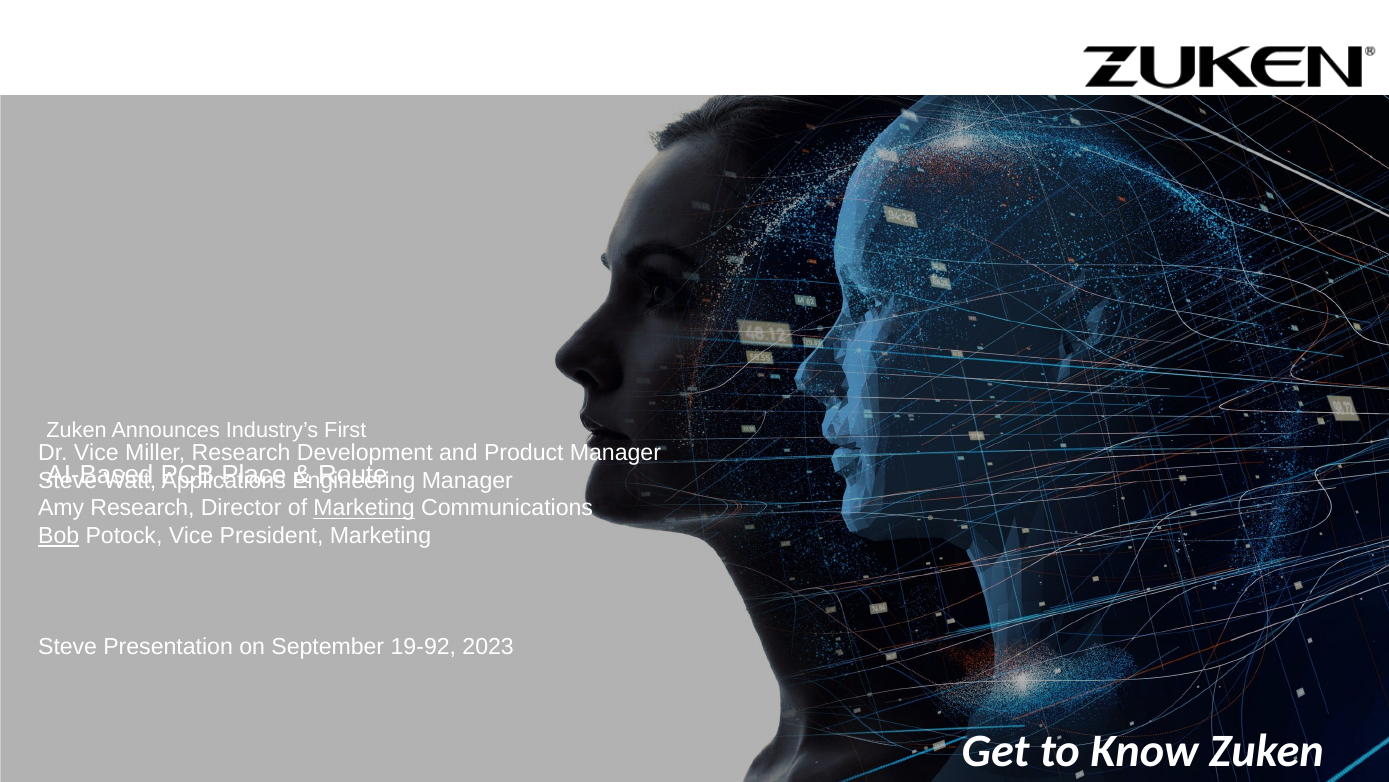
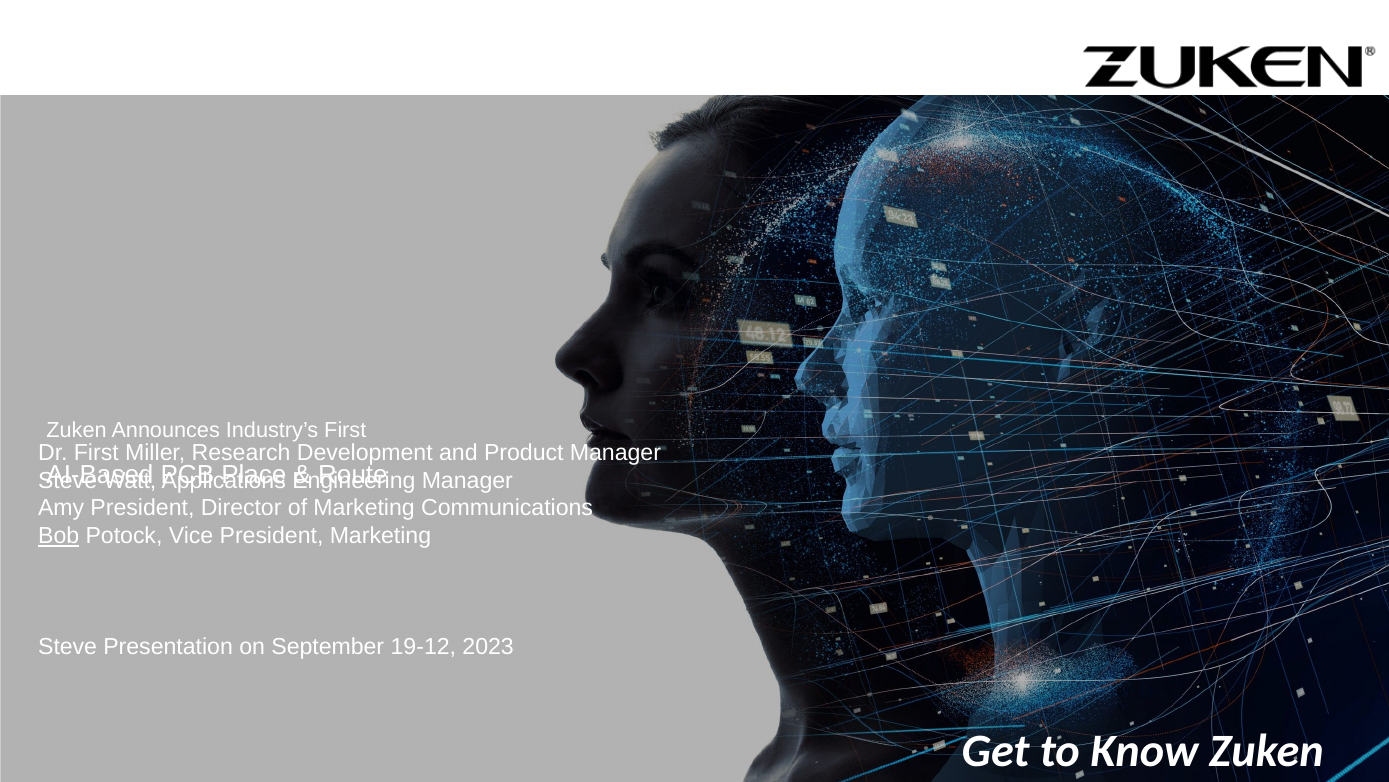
Dr Vice: Vice -> First (96, 452)
Amy Research: Research -> President (142, 508)
Marketing underline: present -> none (364, 508)
19-92: 19-92 -> 19-12 (423, 647)
